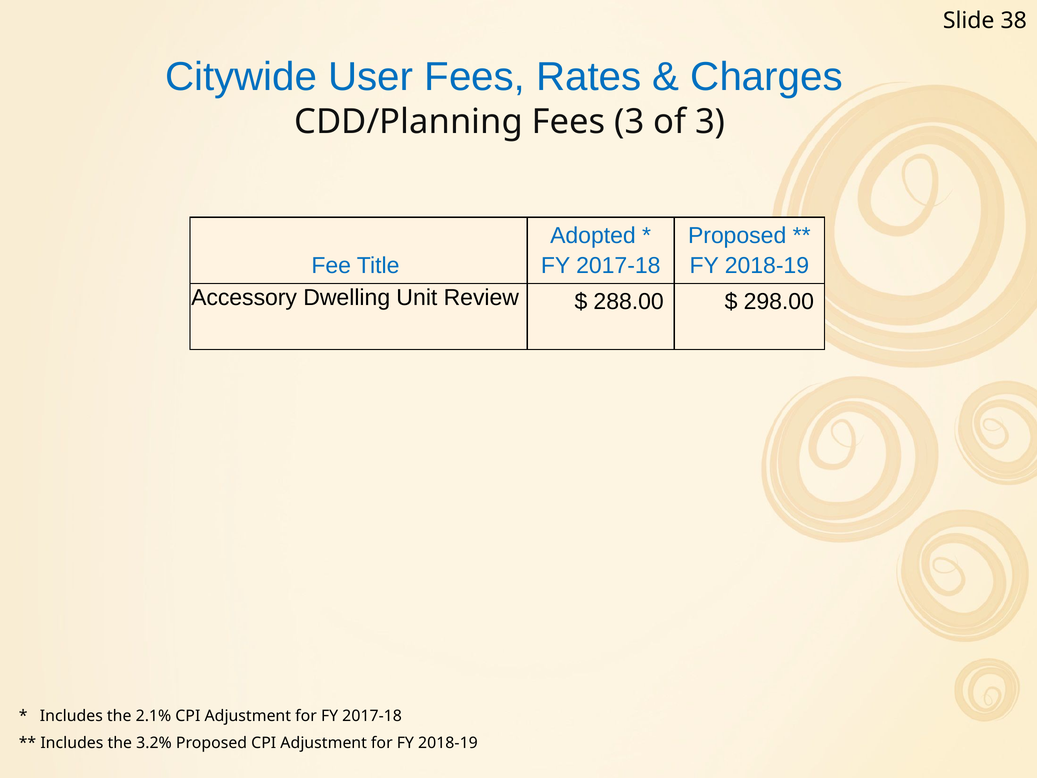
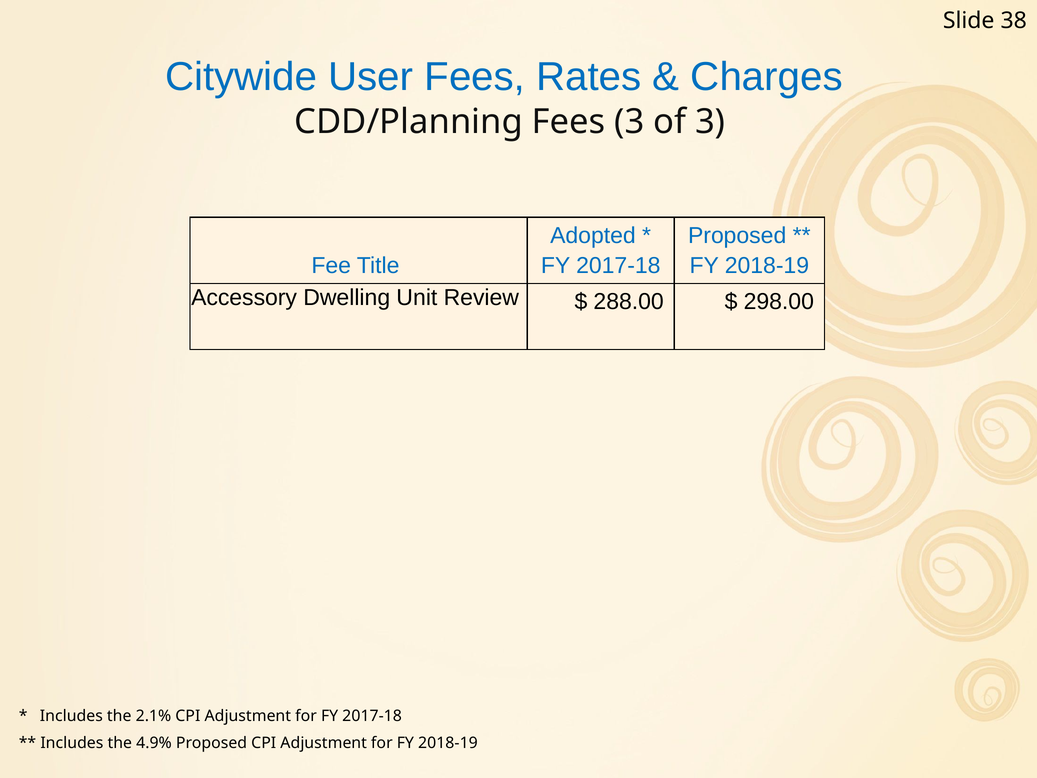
3.2%: 3.2% -> 4.9% (154, 743)
